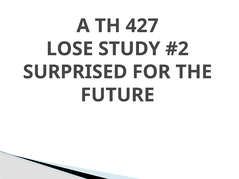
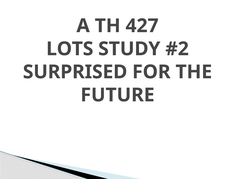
LOSE: LOSE -> LOTS (70, 49)
